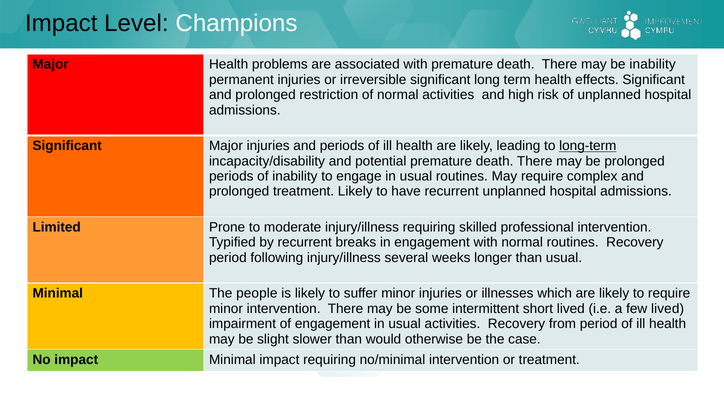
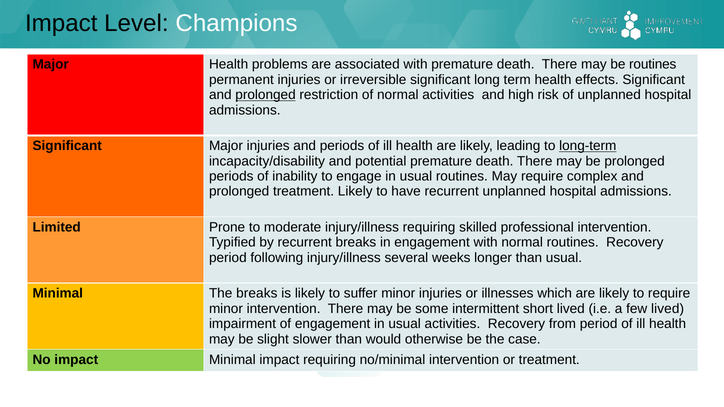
be inability: inability -> routines (653, 65)
prolonged underline: none -> present (266, 95)
The people: people -> breaks (257, 294)
